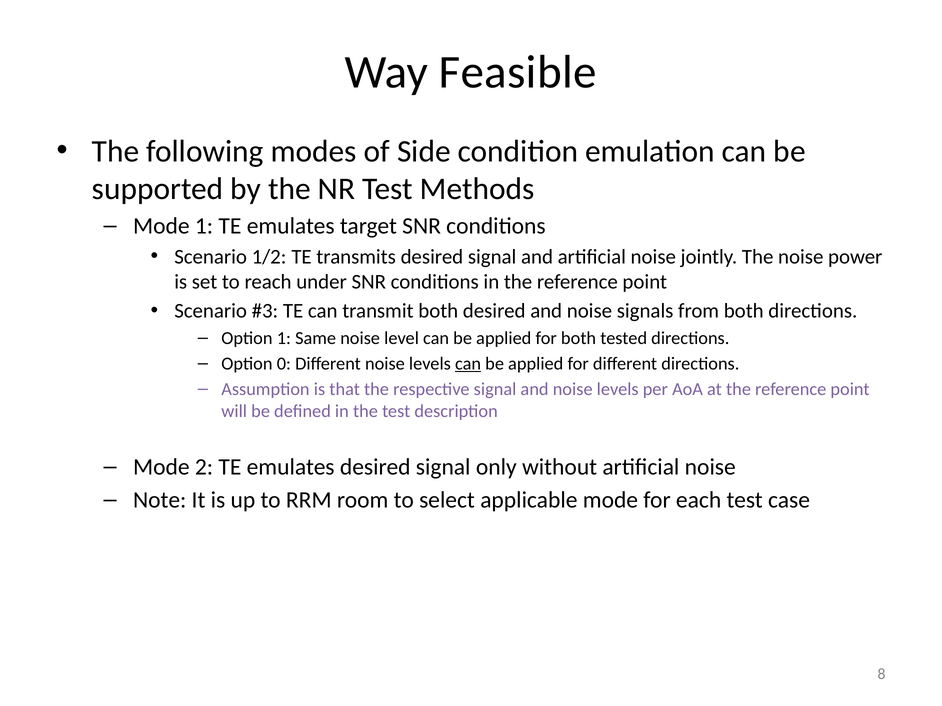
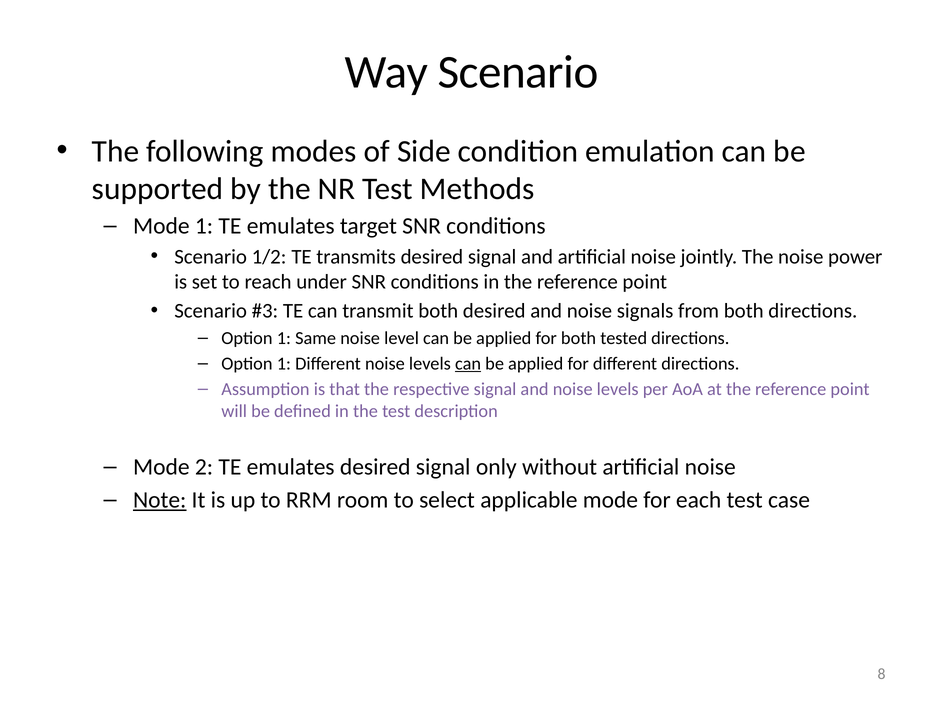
Way Feasible: Feasible -> Scenario (518, 72)
0: 0 -> 1 (284, 364)
Note underline: none -> present (160, 500)
